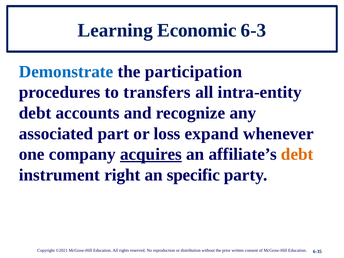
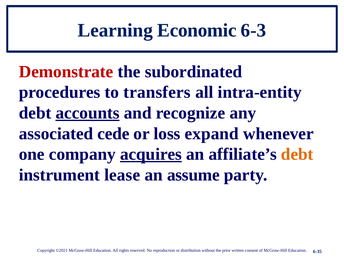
Demonstrate colour: blue -> red (66, 72)
participation: participation -> subordinated (194, 72)
accounts underline: none -> present (88, 113)
part: part -> cede (113, 134)
right: right -> lease (122, 175)
specific: specific -> assume (193, 175)
